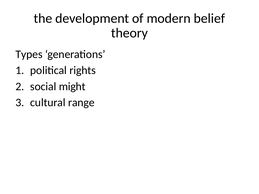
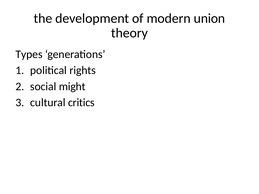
belief: belief -> union (209, 18)
range: range -> critics (81, 103)
